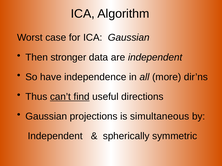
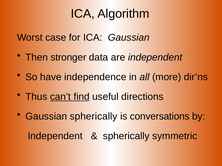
Gaussian projections: projections -> spherically (94, 117)
simultaneous: simultaneous -> conversations (160, 117)
